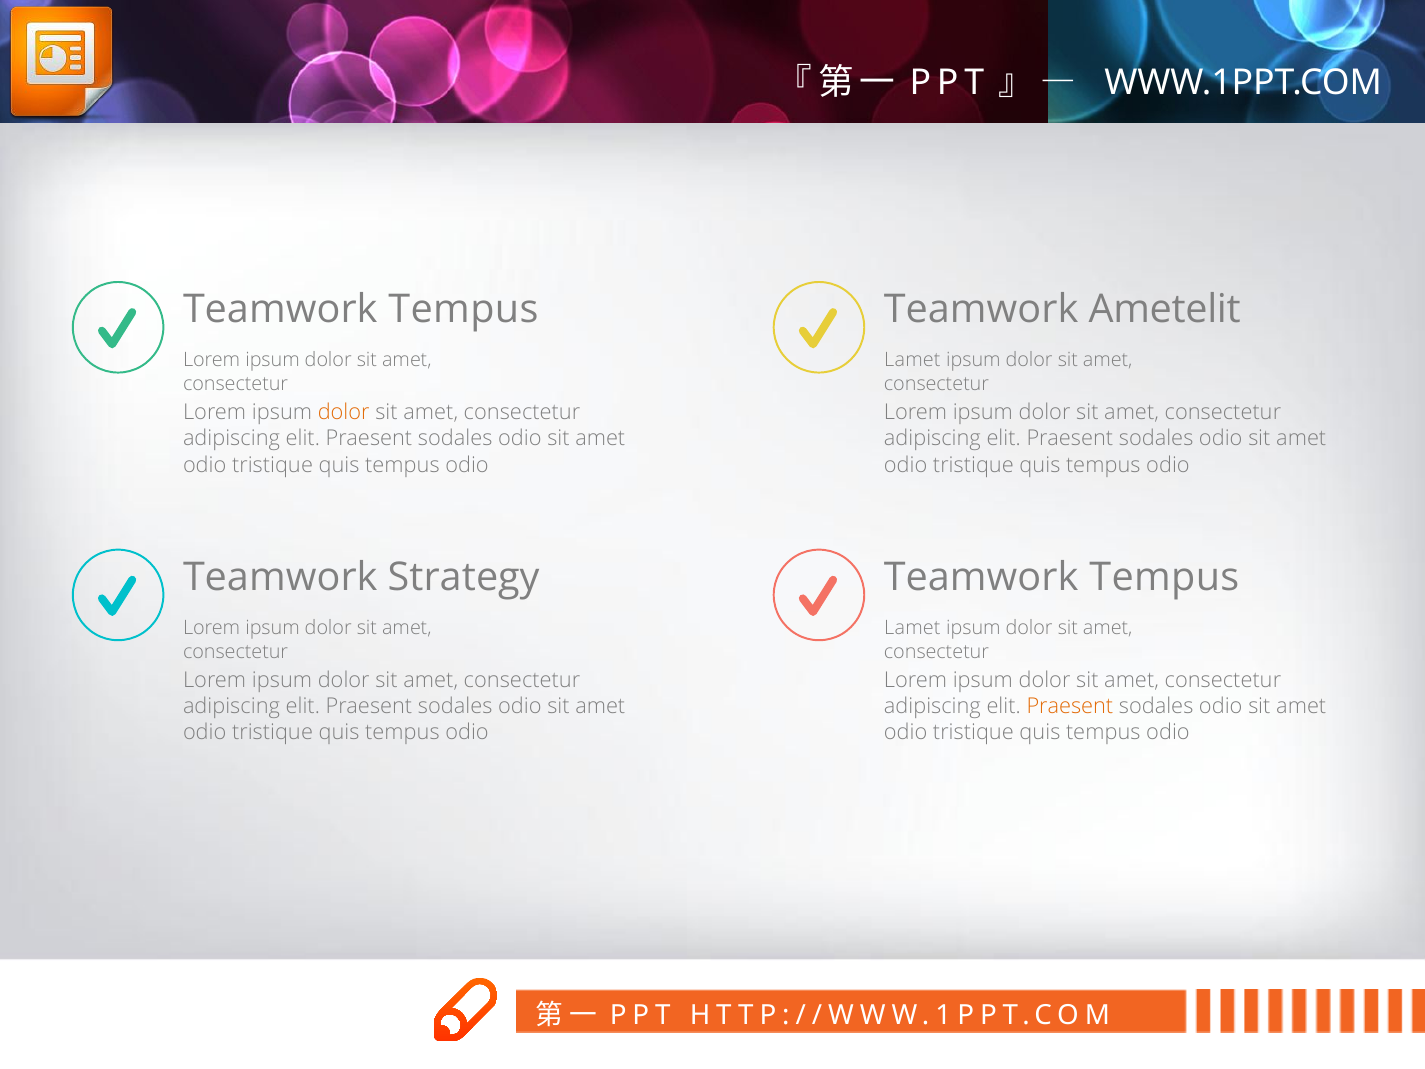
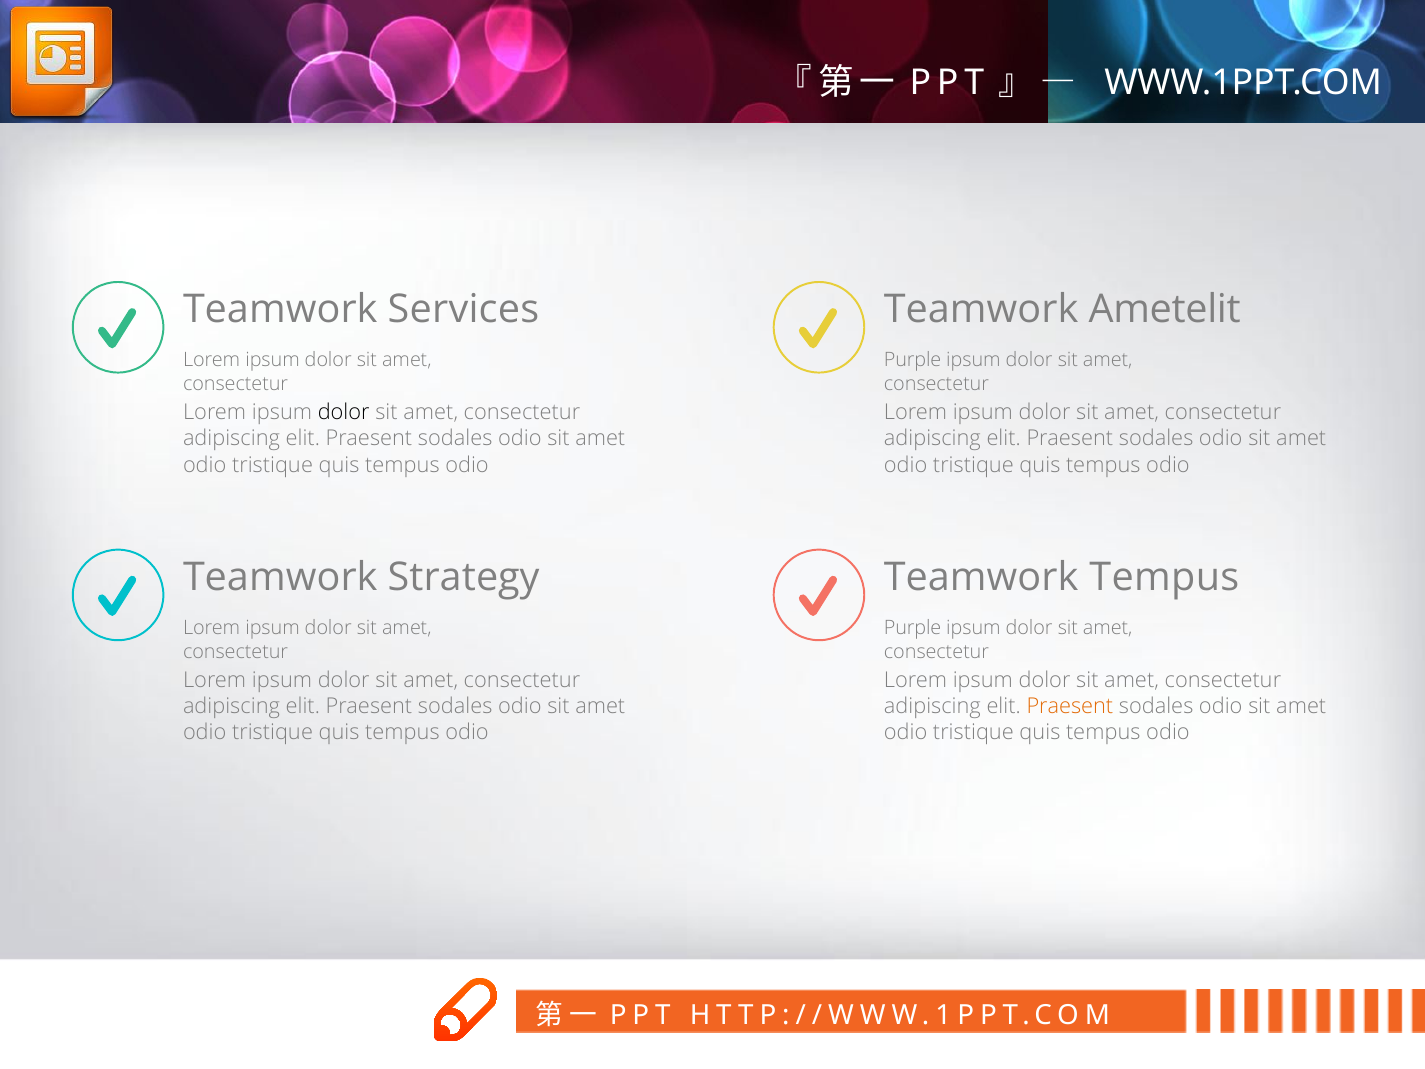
Tempus: Tempus -> Services (463, 310)
Lamet: Lamet -> Purple (913, 360)
dolor colour: orange -> black (344, 413)
Lamet: Lamet -> Purple (913, 628)
